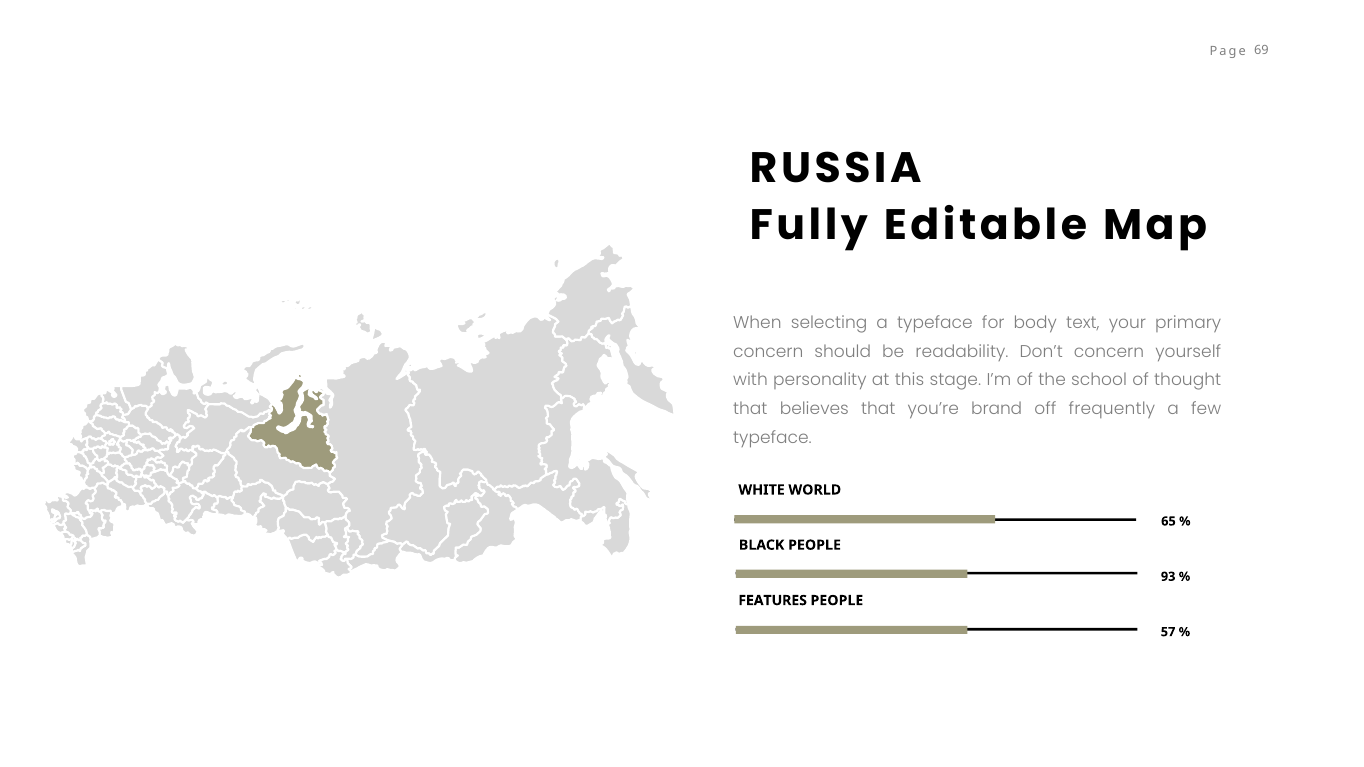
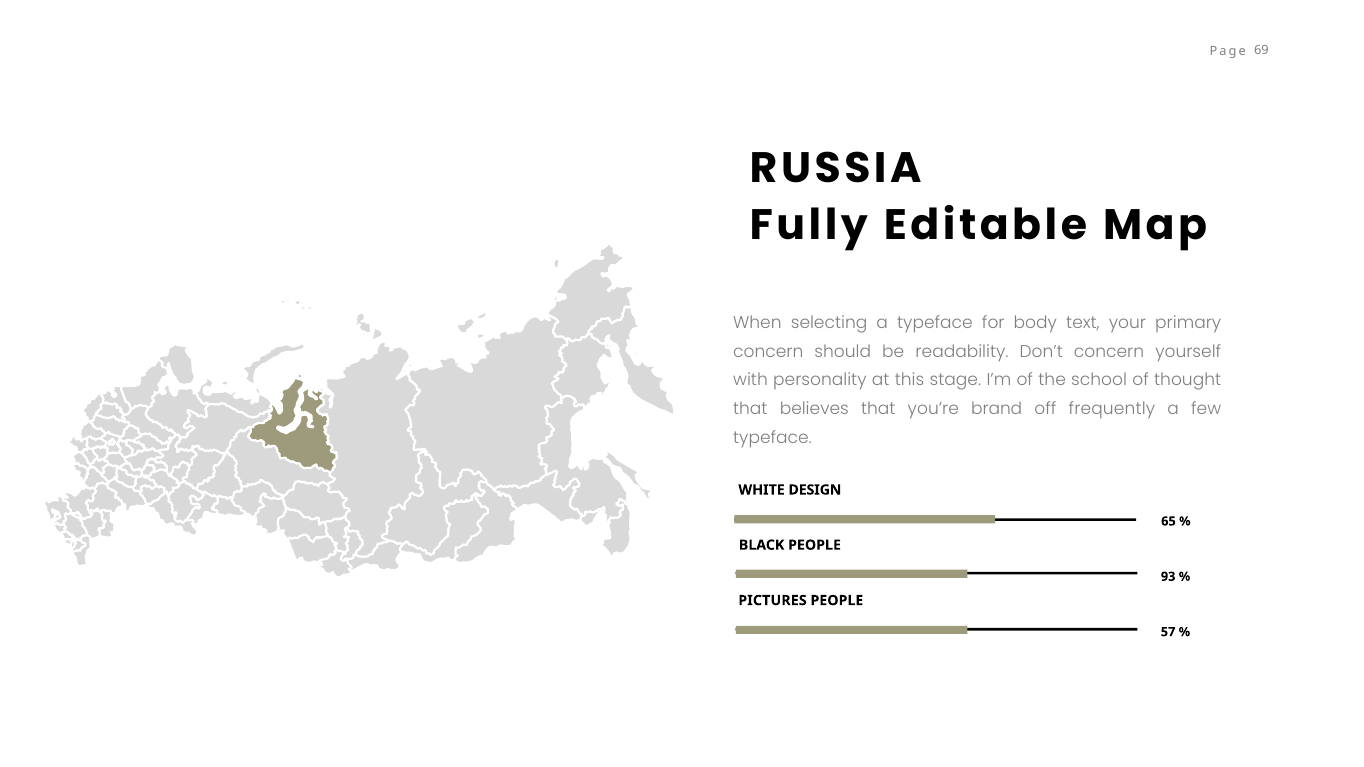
WORLD: WORLD -> DESIGN (815, 490)
FEATURES: FEATURES -> PICTURES (772, 601)
